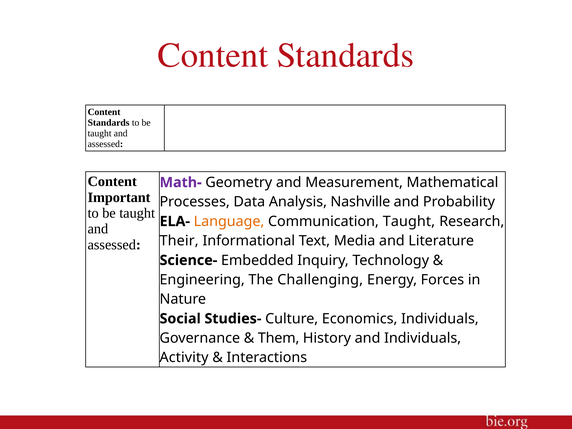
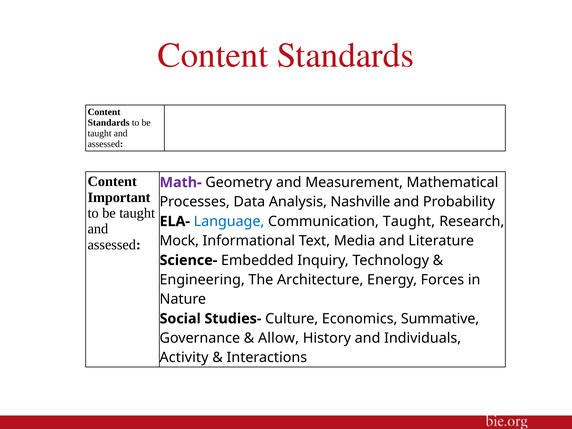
Language colour: orange -> blue (229, 221)
Their: Their -> Mock (179, 241)
Challenging: Challenging -> Architecture (320, 280)
Economics Individuals: Individuals -> Summative (440, 319)
Them: Them -> Allow (278, 338)
